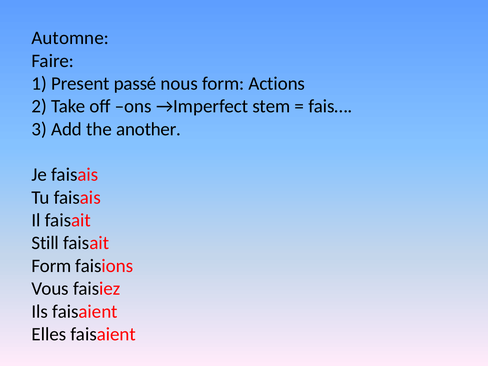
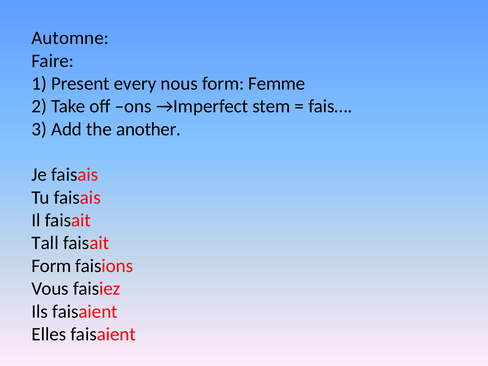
passé: passé -> every (135, 84)
Actions: Actions -> Femme (277, 84)
Still: Still -> Tall (45, 243)
